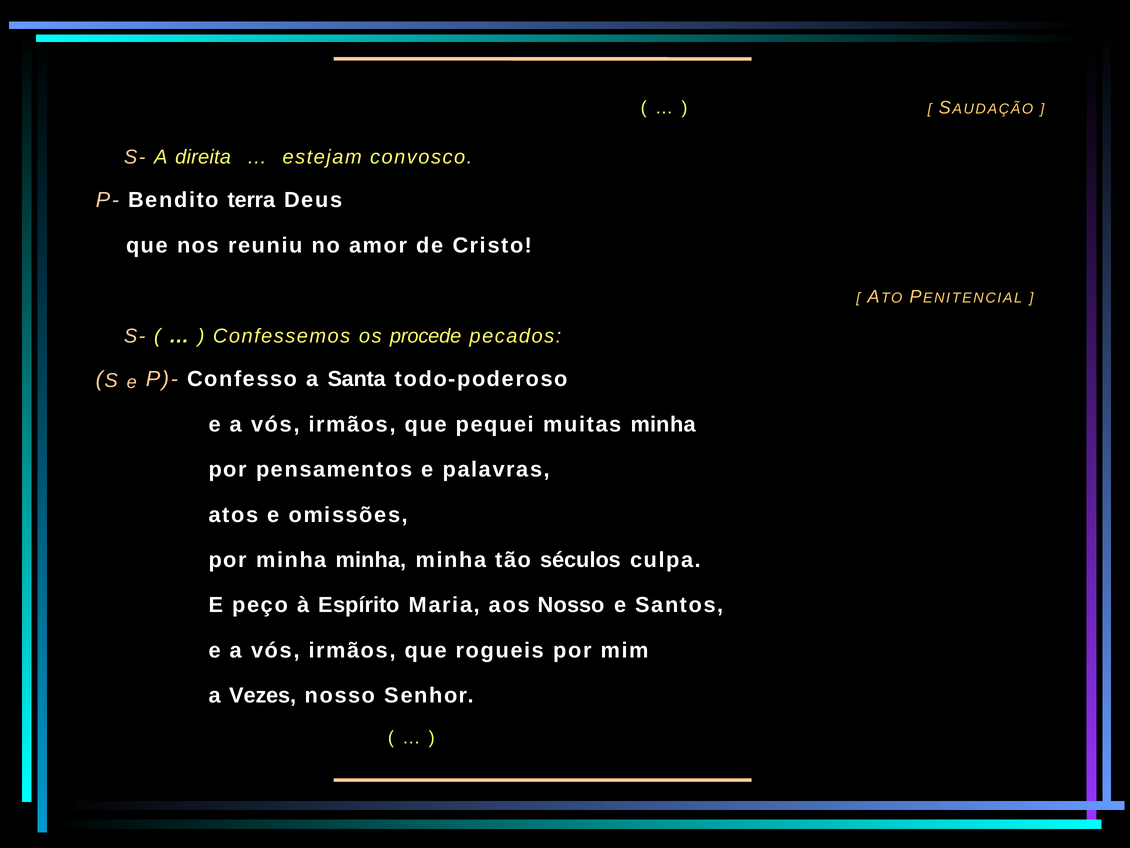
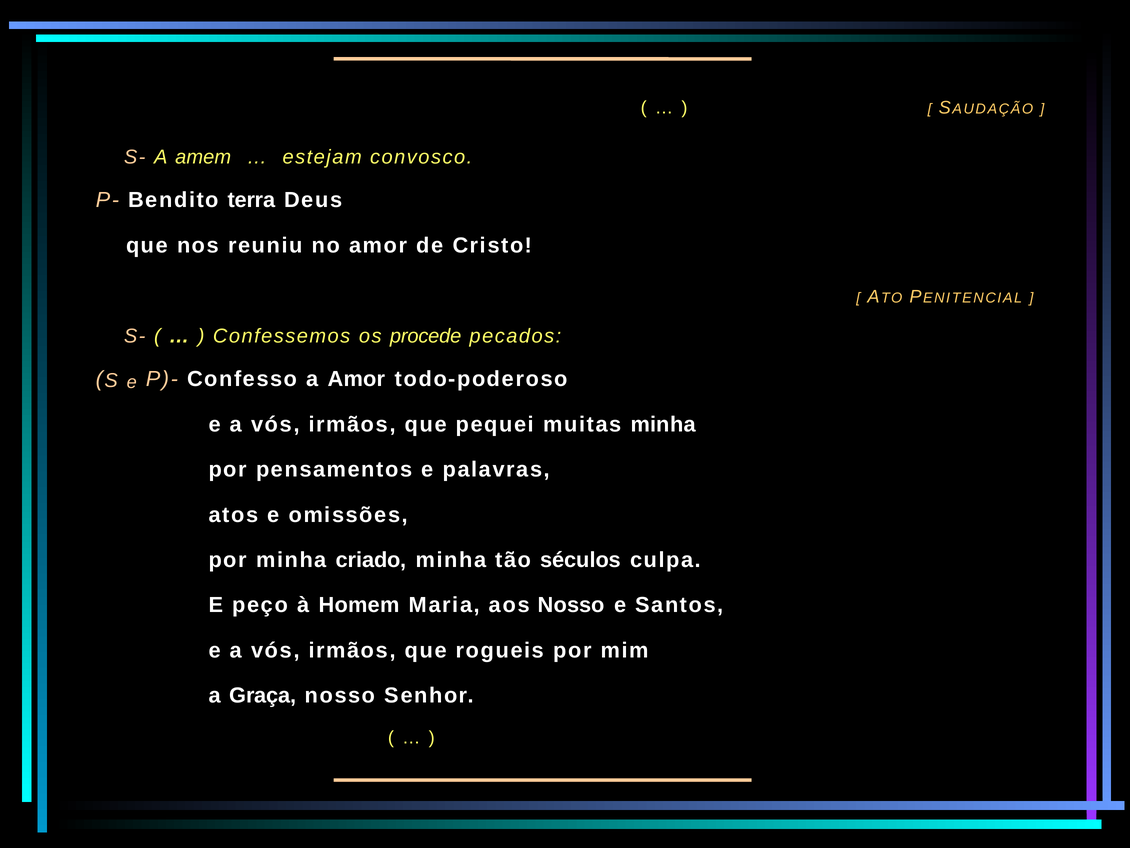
direita: direita -> amem (203, 157)
a Santa: Santa -> Amor (357, 379)
por minha minha: minha -> criado (371, 560)
Espírito: Espírito -> Homem (359, 605)
Vezes: Vezes -> Graça (263, 695)
